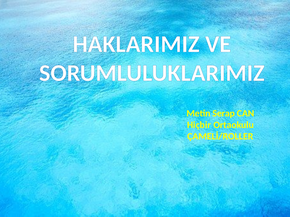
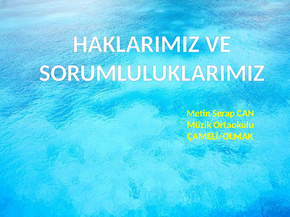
Hiçbir: Hiçbir -> Müzik (199, 125)
ÇAMELİ/ROLLER: ÇAMELİ/ROLLER -> ÇAMELİ/OLMAK (220, 137)
